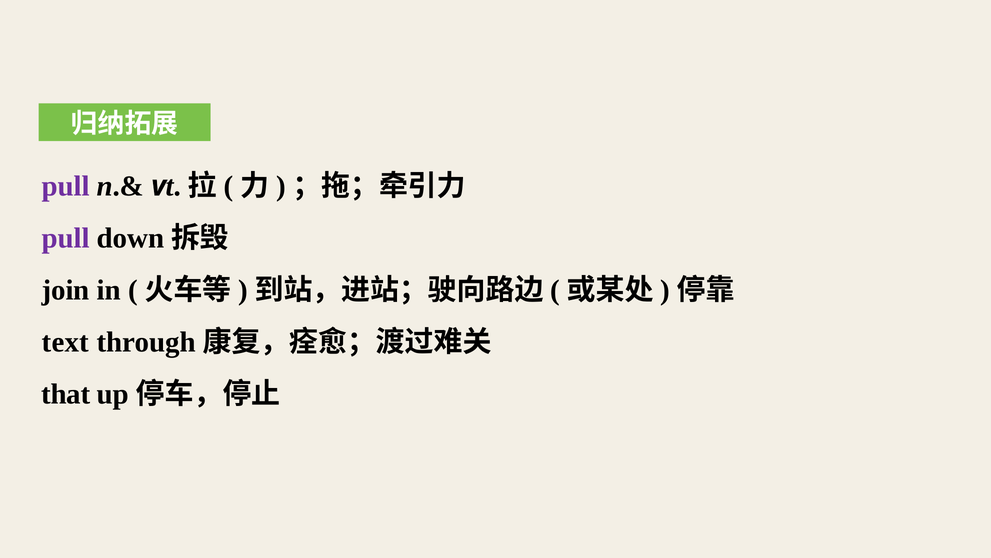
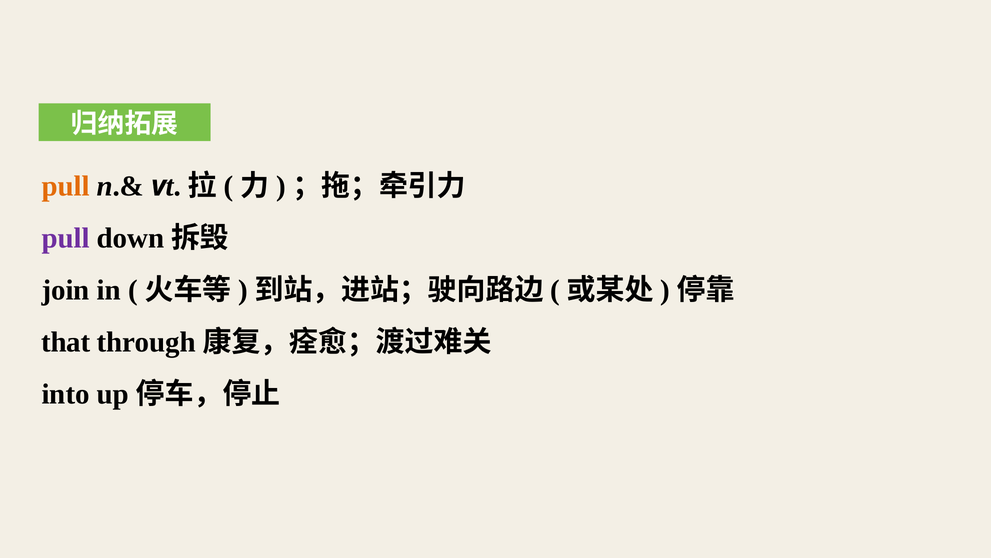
pull colour: purple -> orange (66, 186)
text: text -> that (66, 342)
that: that -> into (66, 394)
